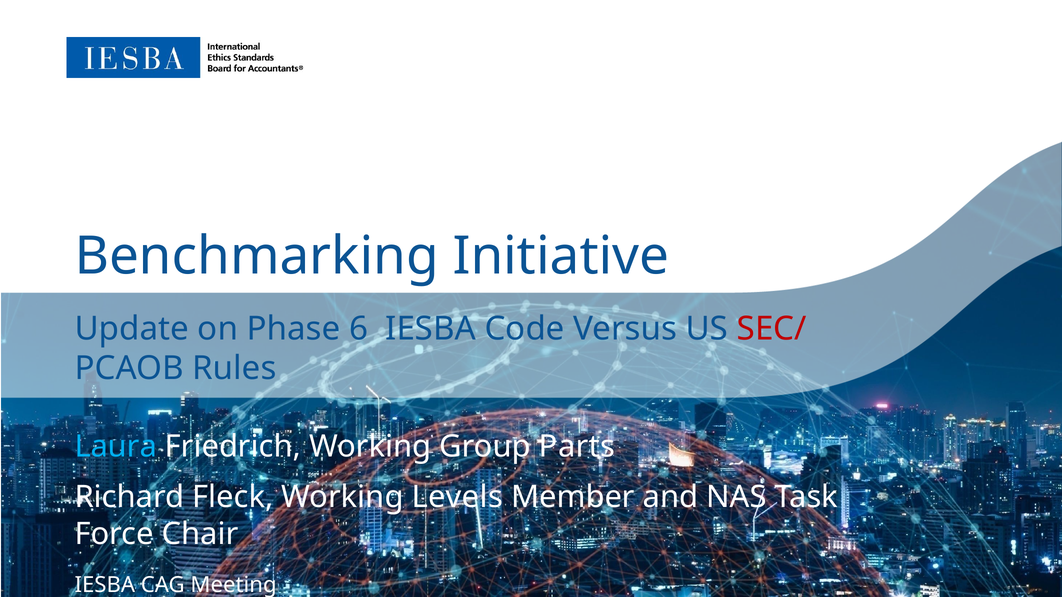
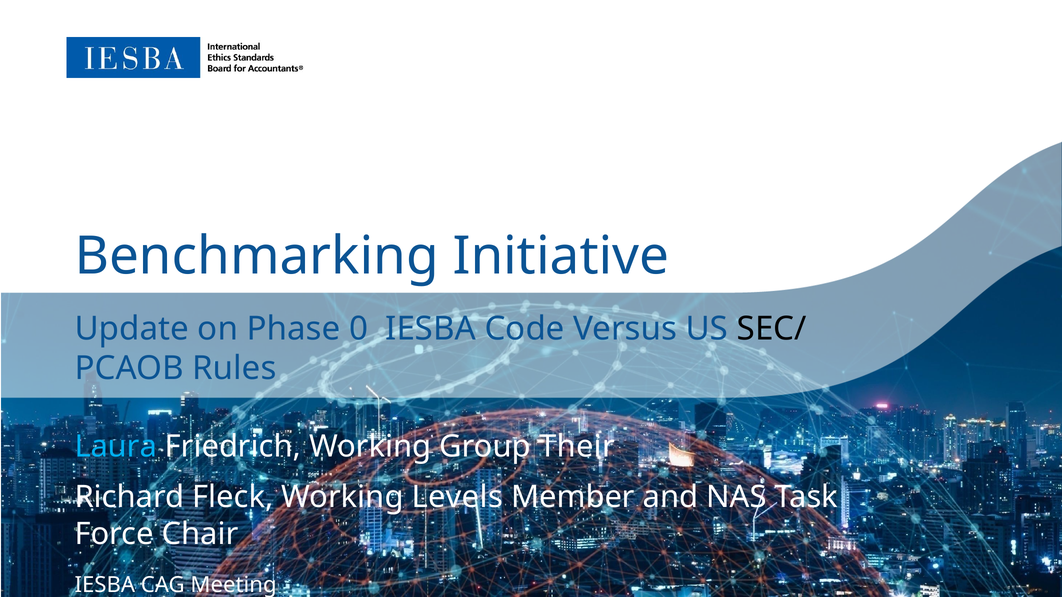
6: 6 -> 0 (359, 329)
SEC/ colour: red -> black (772, 329)
Parts: Parts -> Their (577, 447)
